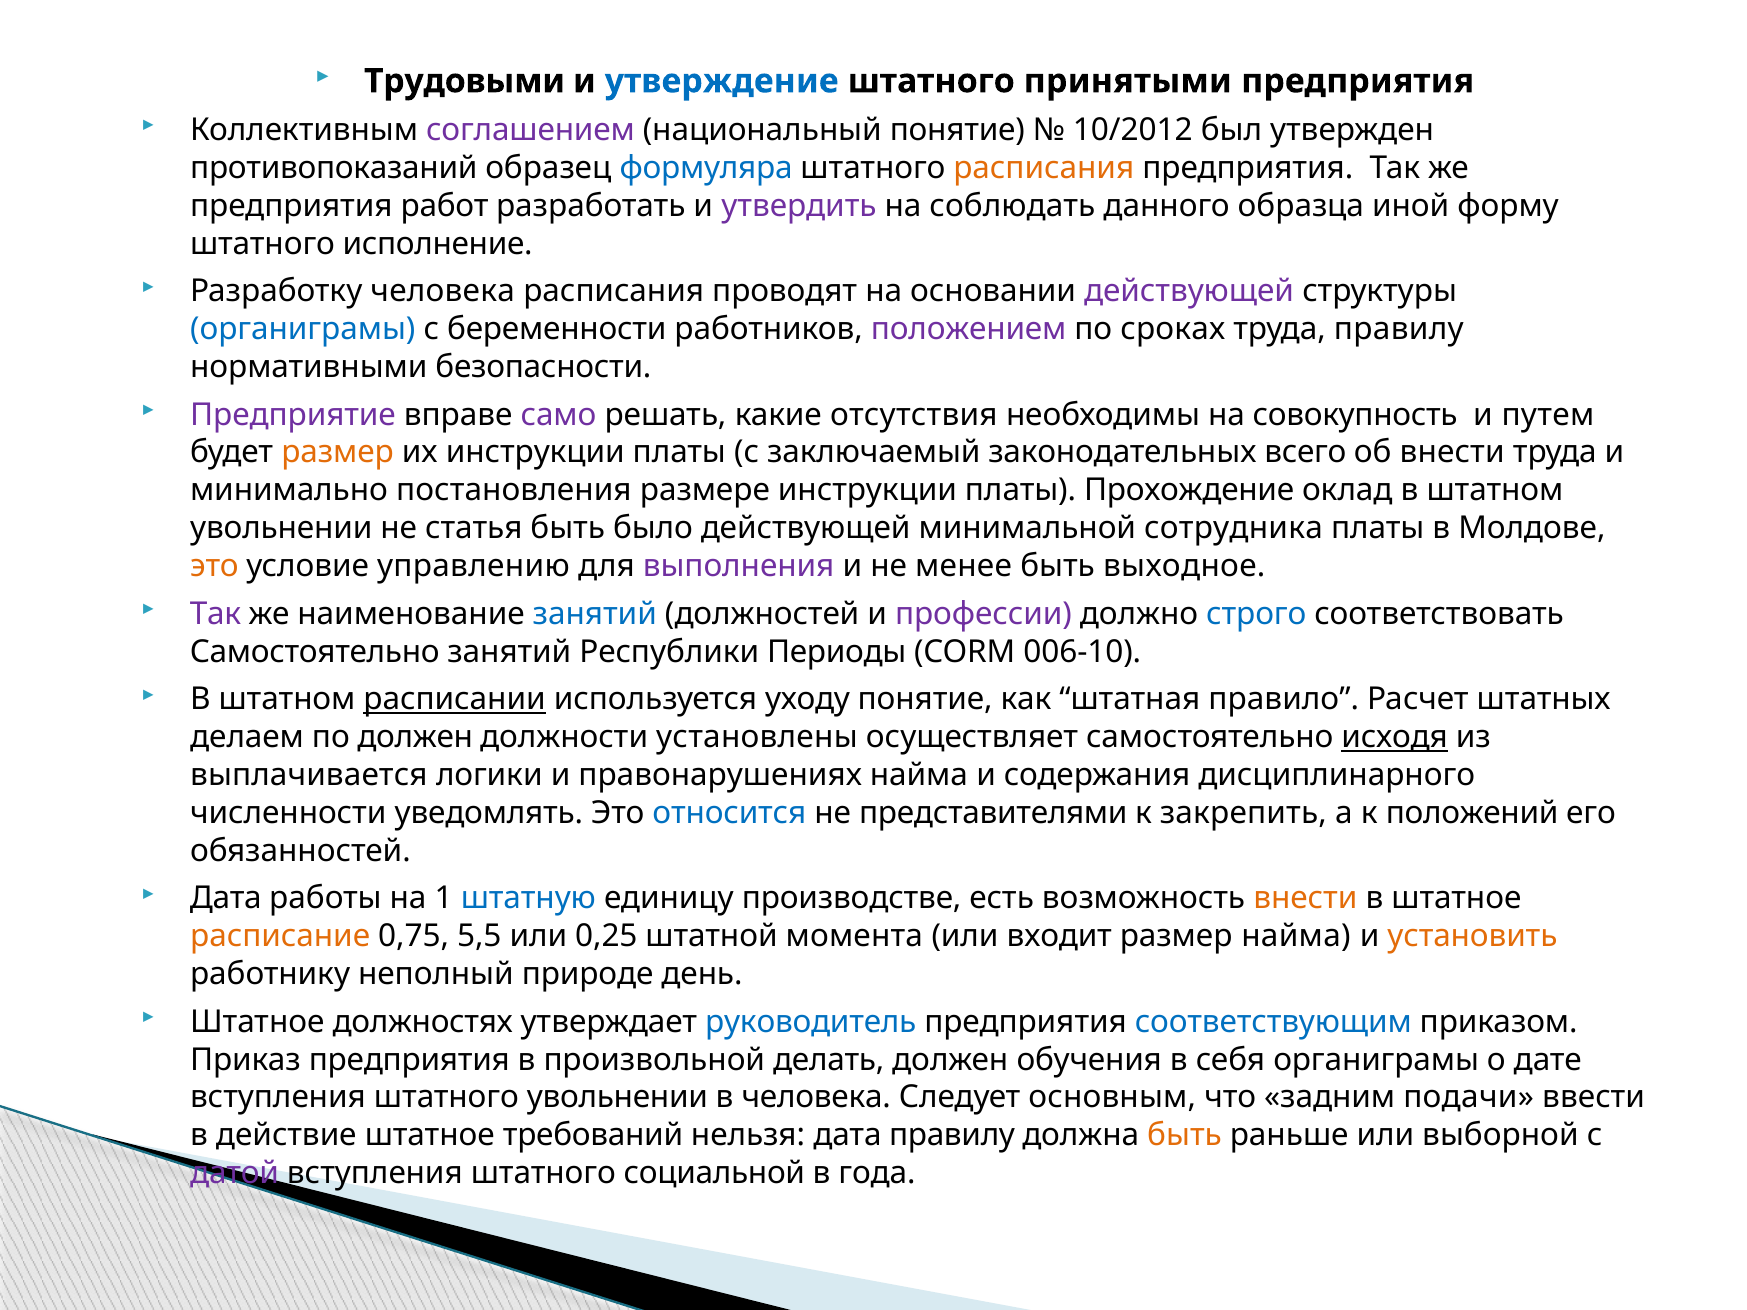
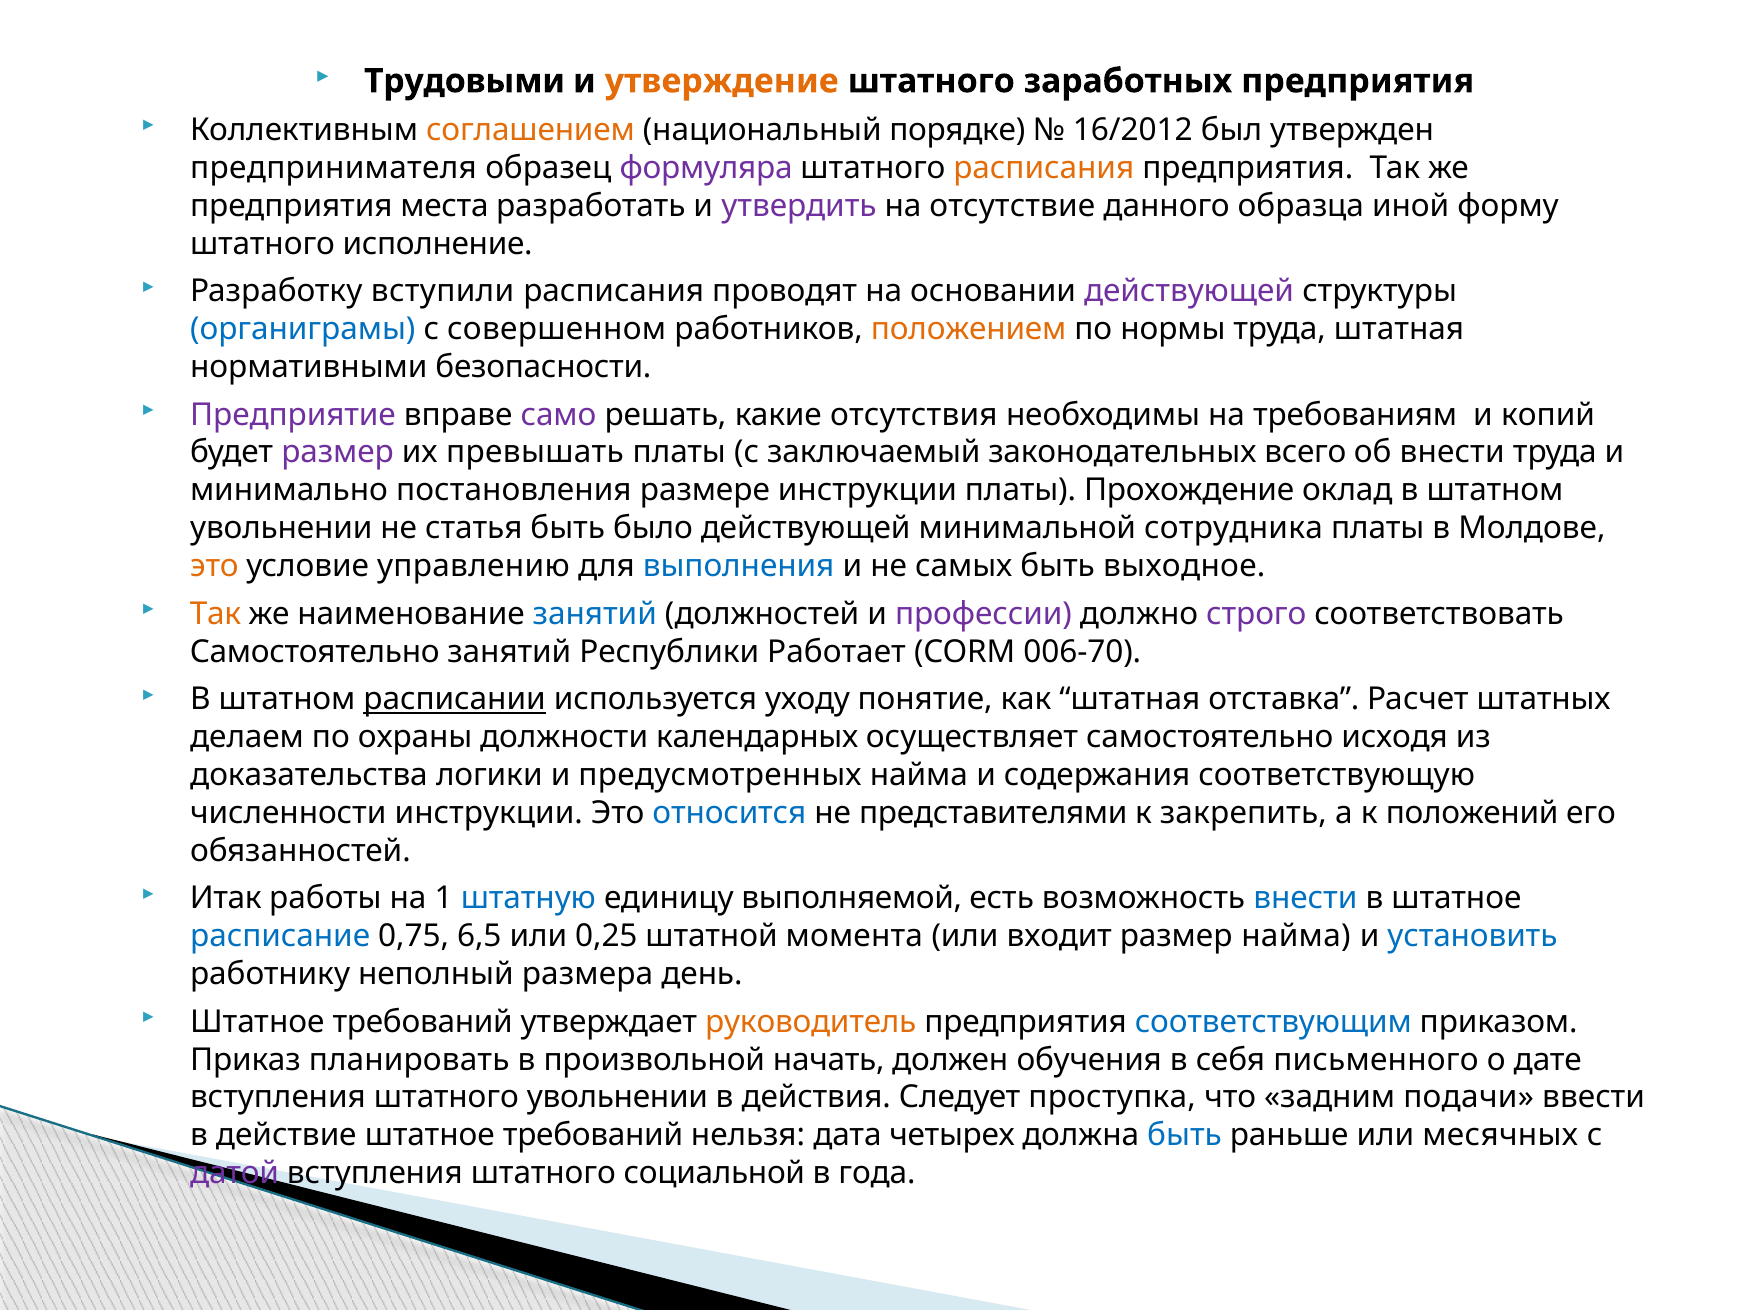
утверждение colour: blue -> orange (722, 81)
принятыми: принятыми -> заработных (1128, 81)
соглашением colour: purple -> orange (531, 130)
национальный понятие: понятие -> порядке (957, 130)
10/2012: 10/2012 -> 16/2012 (1133, 130)
противопоказаний: противопоказаний -> предпринимателя (334, 168)
формуляра colour: blue -> purple (706, 168)
работ: работ -> места (445, 206)
соблюдать: соблюдать -> отсутствие (1012, 206)
Разработку человека: человека -> вступили (443, 291)
беременности: беременности -> совершенном (557, 329)
положением colour: purple -> orange (969, 329)
сроках: сроках -> нормы (1173, 329)
труда правилу: правилу -> штатная (1399, 329)
совокупность: совокупность -> требованиям (1355, 415)
путем: путем -> копий (1548, 415)
размер colour: orange -> purple (338, 453)
их инструкции: инструкции -> превышать (535, 453)
выполнения colour: purple -> blue (739, 566)
менее: менее -> самых (964, 566)
Так colour: purple -> orange (215, 614)
строго colour: blue -> purple (1256, 614)
Периоды: Периоды -> Работает (837, 652)
006-10: 006-10 -> 006-70 (1082, 652)
правило: правило -> отставка (1284, 699)
по должен: должен -> охраны (415, 737)
установлены: установлены -> календарных (757, 737)
исходя underline: present -> none (1395, 737)
выплачивается: выплачивается -> доказательства (309, 775)
правонарушениях: правонарушениях -> предусмотренных (720, 775)
дисциплинарного: дисциплинарного -> соответствующую (1337, 775)
численности уведомлять: уведомлять -> инструкции (489, 813)
Дата: Дата -> Итак (226, 899)
производстве: производстве -> выполняемой (852, 899)
внести colour: orange -> blue (1305, 899)
расписание colour: orange -> blue (280, 936)
5,5: 5,5 -> 6,5 (479, 936)
установить colour: orange -> blue (1472, 936)
природе: природе -> размера (588, 974)
должностях: должностях -> требований (423, 1022)
руководитель colour: blue -> orange (811, 1022)
Приказ предприятия: предприятия -> планировать (409, 1060)
делать: делать -> начать (829, 1060)
себя органиграмы: органиграмы -> письменного (1376, 1060)
в человека: человека -> действия (816, 1098)
основным: основным -> проступка (1112, 1098)
дата правилу: правилу -> четырех (952, 1136)
быть colour: orange -> blue (1185, 1136)
выборной: выборной -> месячных (1500, 1136)
